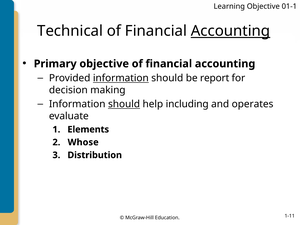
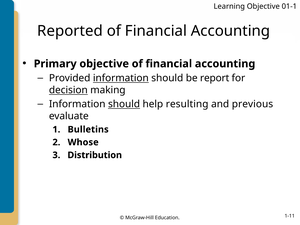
Technical: Technical -> Reported (70, 31)
Accounting underline: present -> none (230, 31)
decision underline: none -> present (68, 90)
including: including -> resulting (187, 104)
operates: operates -> previous (252, 104)
Elements: Elements -> Bulletins (88, 129)
